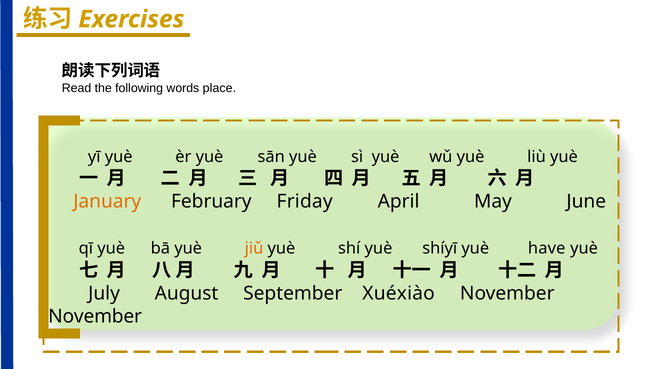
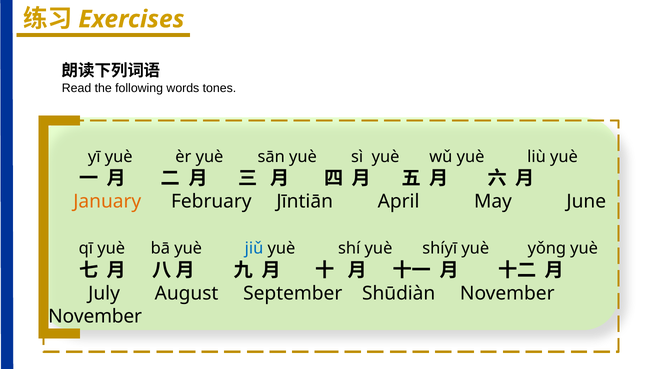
place: place -> tones (219, 88)
Friday: Friday -> Jīntiān (305, 202)
jiǔ colour: orange -> blue (254, 249)
have: have -> yǒnɡ (547, 249)
Xuéxiào: Xuéxiào -> Shūdiàn (399, 294)
